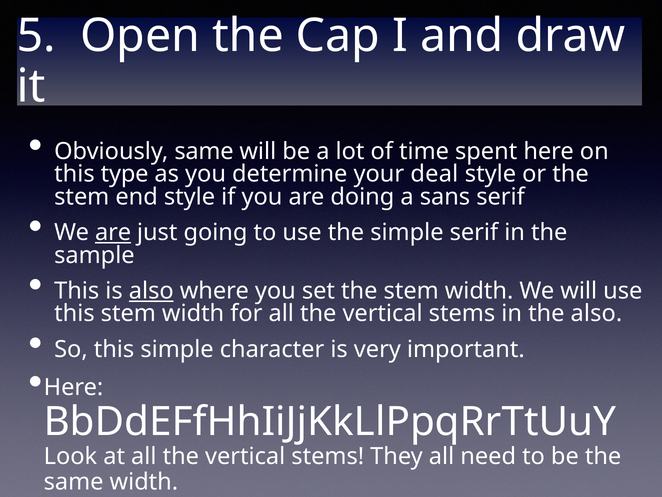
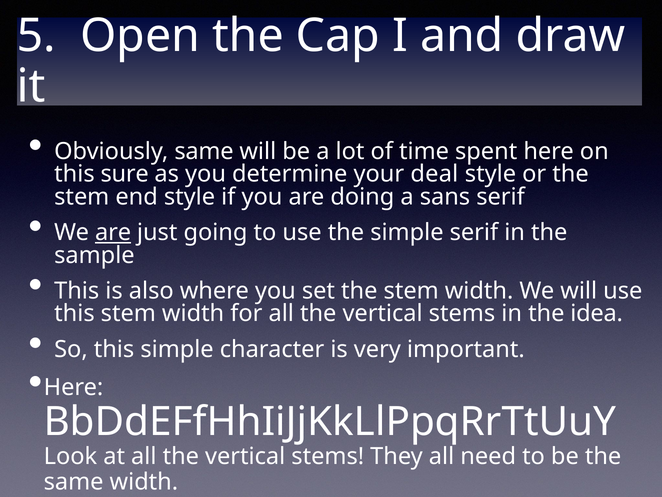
type: type -> sure (125, 174)
also underline: present -> none (151, 291)
the also: also -> idea (597, 313)
